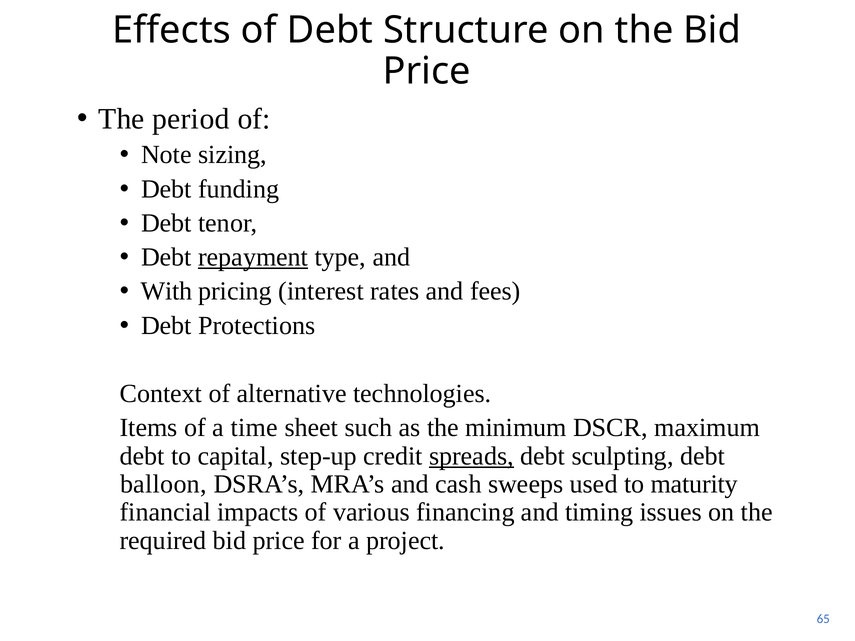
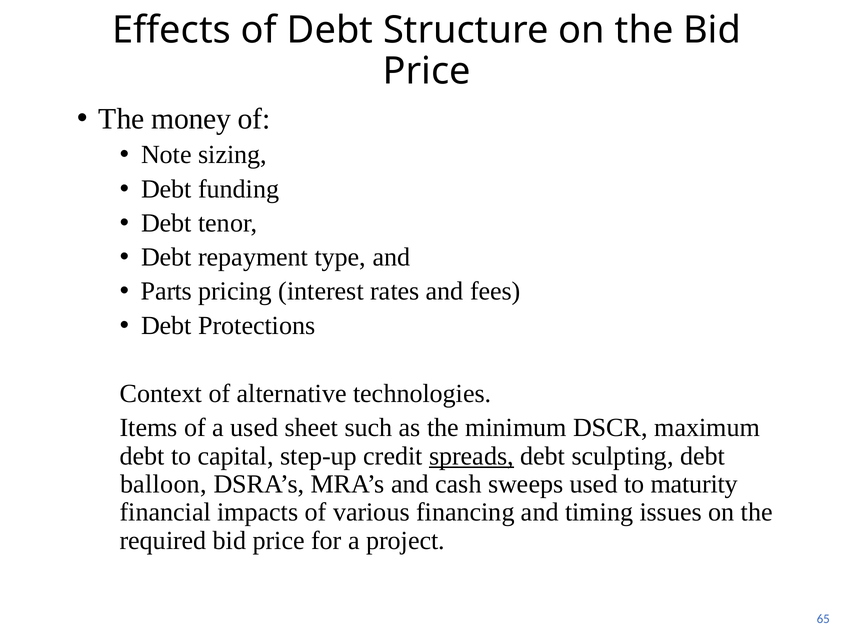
period: period -> money (191, 119)
repayment underline: present -> none (253, 257)
With: With -> Parts (167, 291)
a time: time -> used (254, 428)
